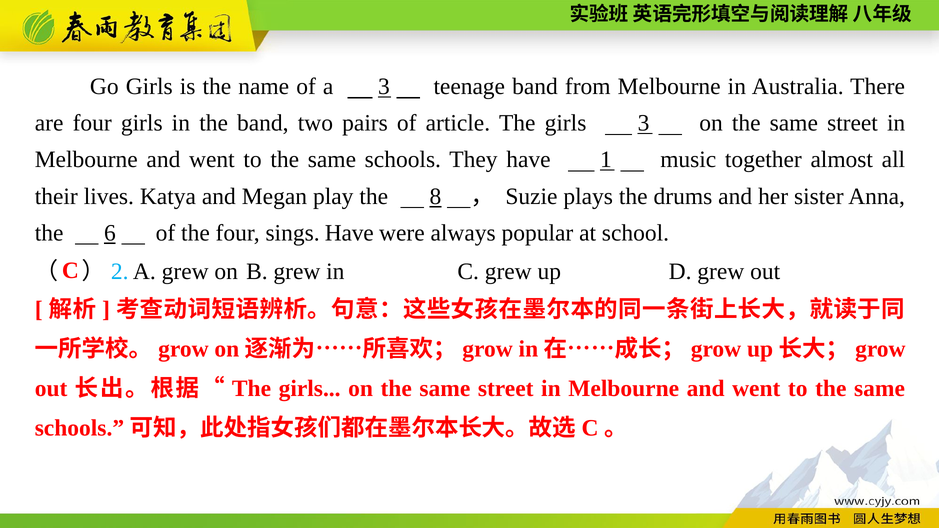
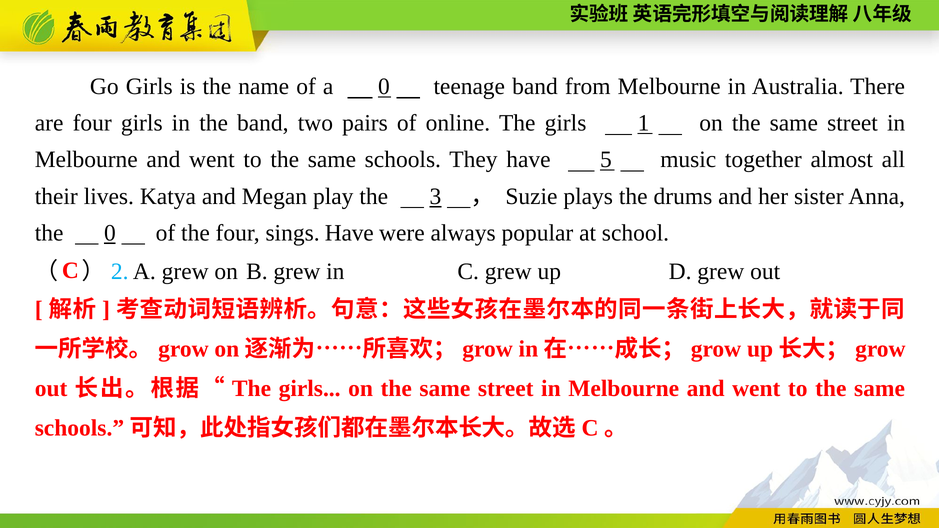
a 3: 3 -> 0 (384, 87)
article: article -> online (458, 123)
girls 3: 3 -> 1 (644, 123)
1: 1 -> 5 (606, 160)
8: 8 -> 3 (435, 196)
the 6: 6 -> 0 (110, 233)
